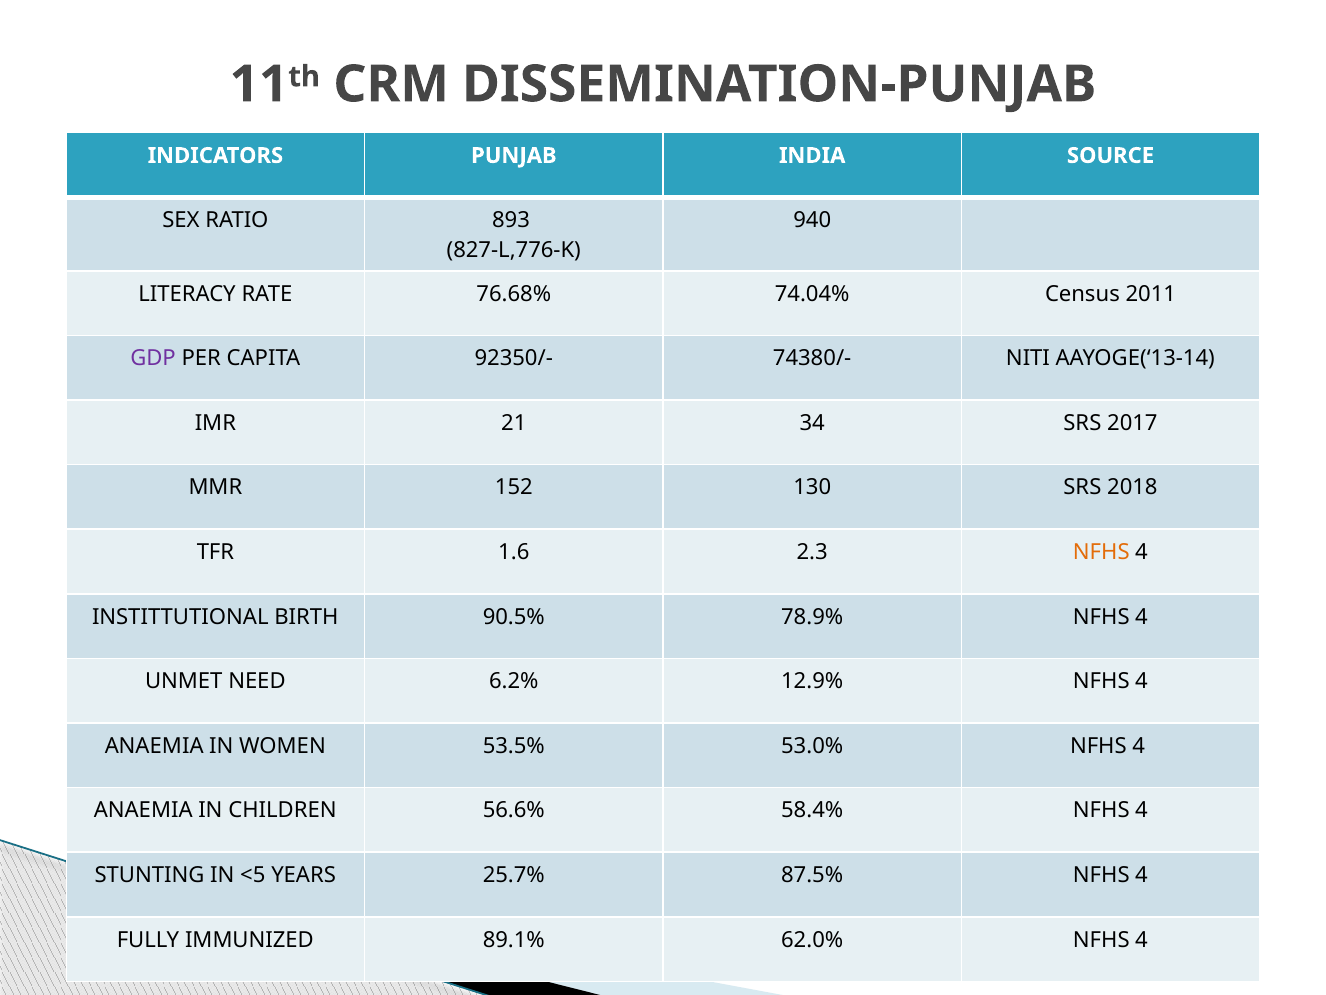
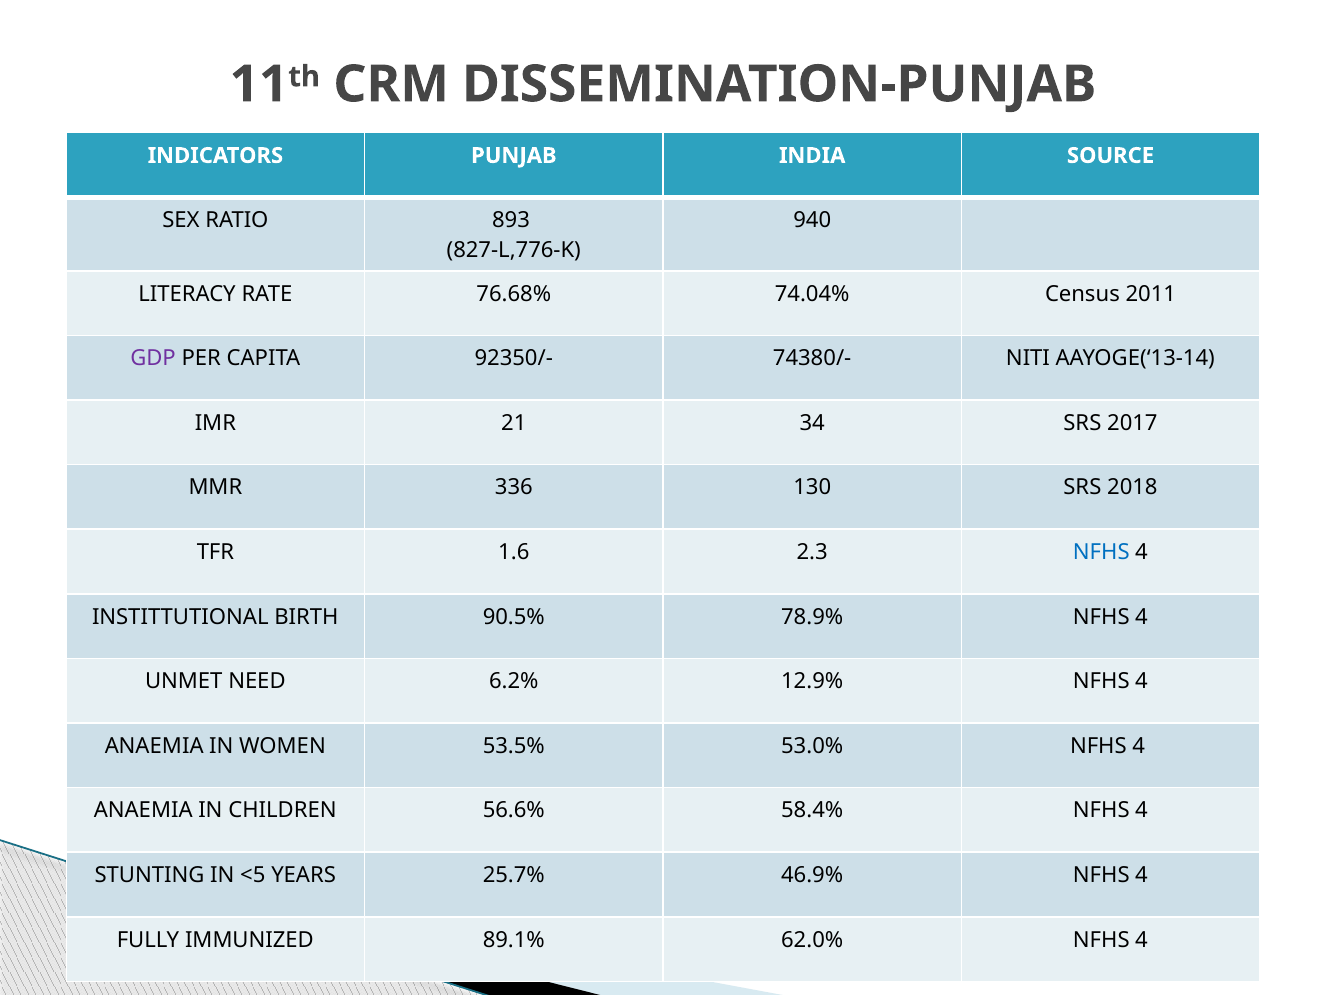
152: 152 -> 336 (514, 487)
NFHS colour: orange -> blue (1101, 552)
87.5%: 87.5% -> 46.9% (812, 875)
